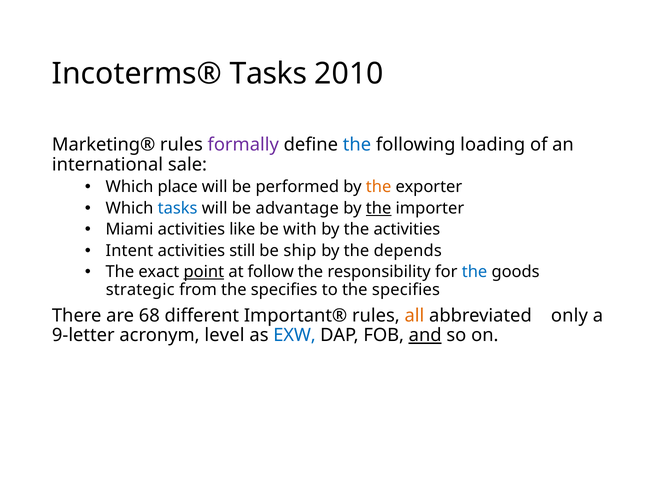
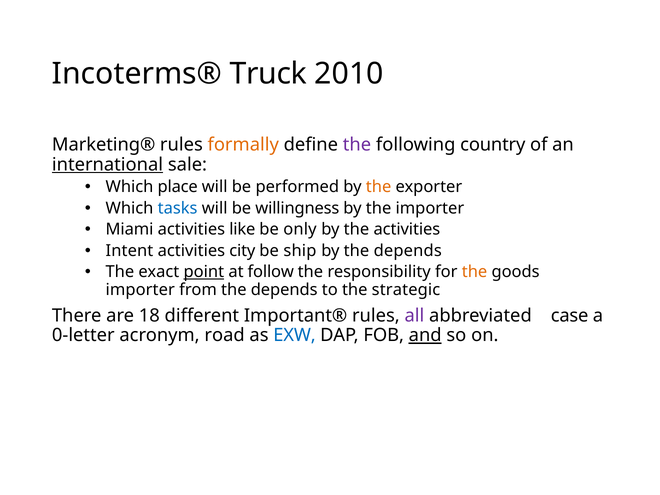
Incoterms® Tasks: Tasks -> Truck (268, 74)
formally colour: purple -> orange (243, 145)
the colour: blue -> purple (357, 145)
loading: loading -> country (493, 145)
international underline: none -> present (108, 165)
advantage: advantage -> willingness (297, 208)
the underline: present -> none (379, 208)
with: with -> only (300, 229)
still: still -> city (242, 251)
the colour: blue -> orange (475, 272)
strategic: strategic -> importer (140, 290)
from the specifies: specifies -> depends (284, 290)
to the specifies: specifies -> strategic (406, 290)
68: 68 -> 18 (149, 316)
all colour: orange -> purple (414, 316)
only: only -> case (570, 316)
9-letter: 9-letter -> 0-letter (83, 335)
level: level -> road (225, 335)
